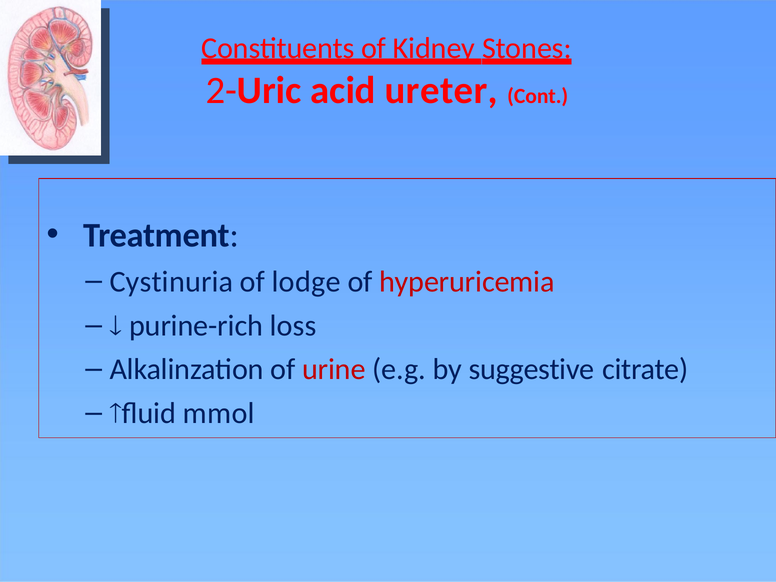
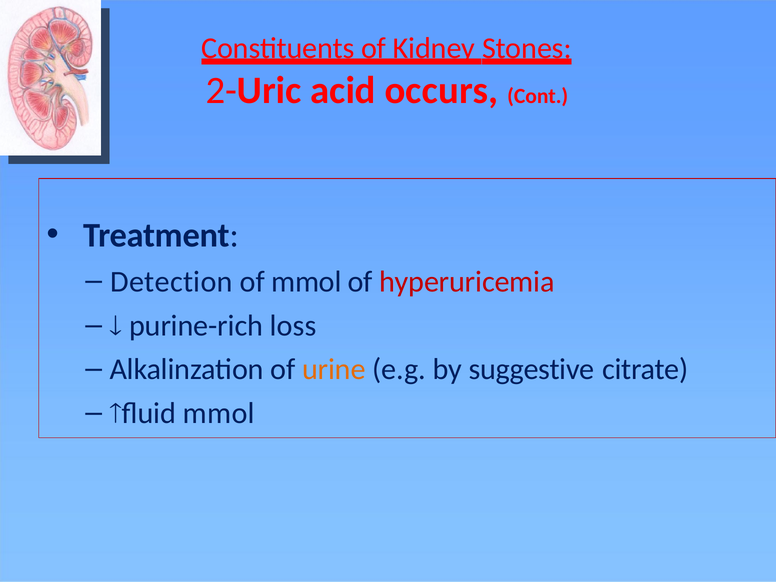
ureter: ureter -> occurs (441, 90)
Cystinuria: Cystinuria -> Detection (171, 282)
of lodge: lodge -> mmol (306, 282)
urine colour: red -> orange (334, 369)
